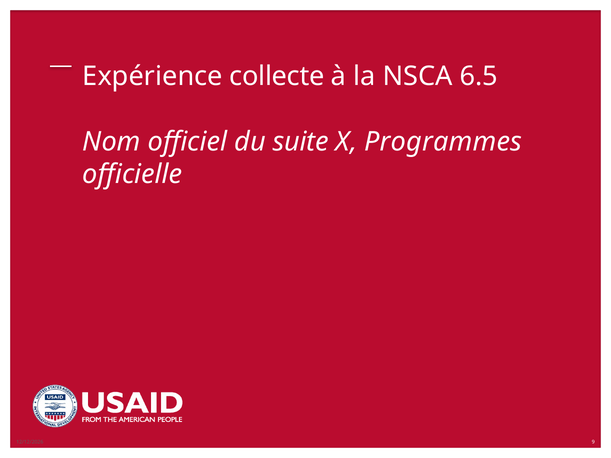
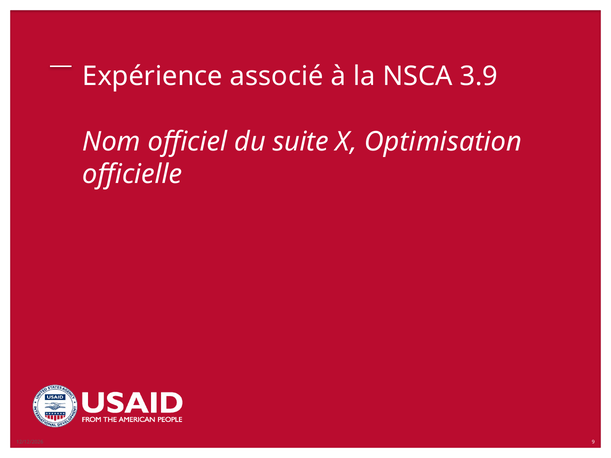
collecte: collecte -> associé (277, 77)
6.5: 6.5 -> 3.9 (479, 77)
Programmes: Programmes -> Optimisation (443, 142)
